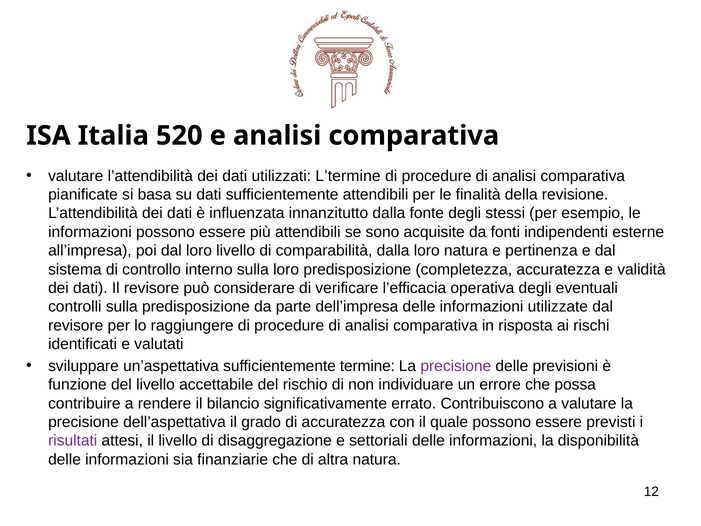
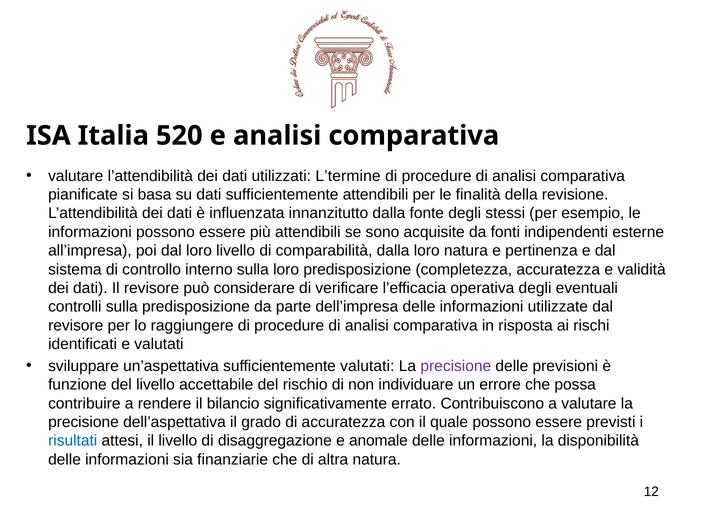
sufficientemente termine: termine -> valutati (367, 366)
risultati colour: purple -> blue (73, 441)
settoriali: settoriali -> anomale (378, 441)
